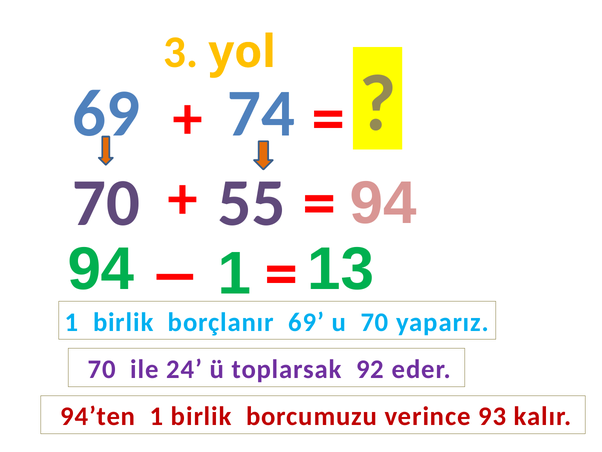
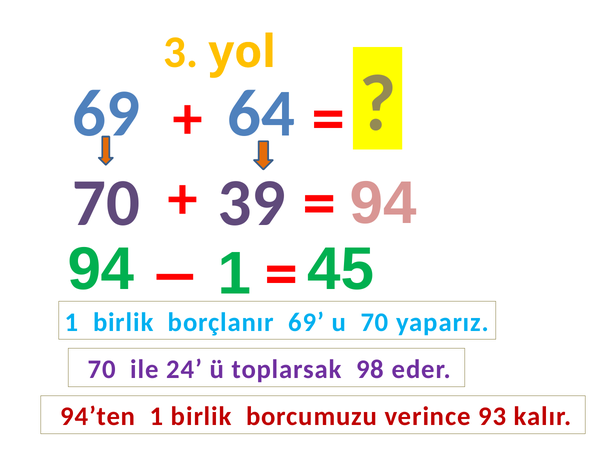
74: 74 -> 64 (261, 114)
55: 55 -> 39 (252, 203)
13: 13 -> 45 (341, 269)
92: 92 -> 98 (370, 369)
